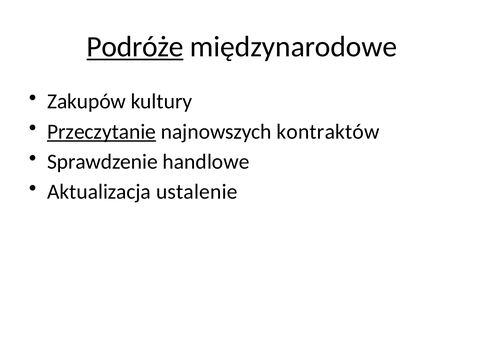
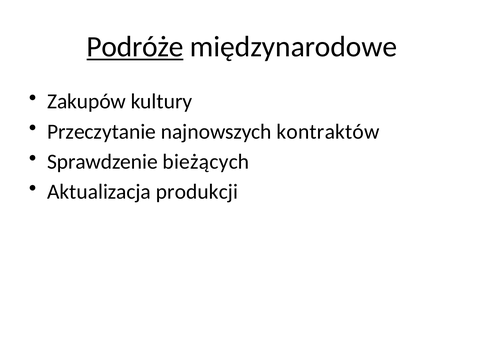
Przeczytanie underline: present -> none (102, 132)
handlowe: handlowe -> bieżących (206, 162)
ustalenie: ustalenie -> produkcji (197, 192)
